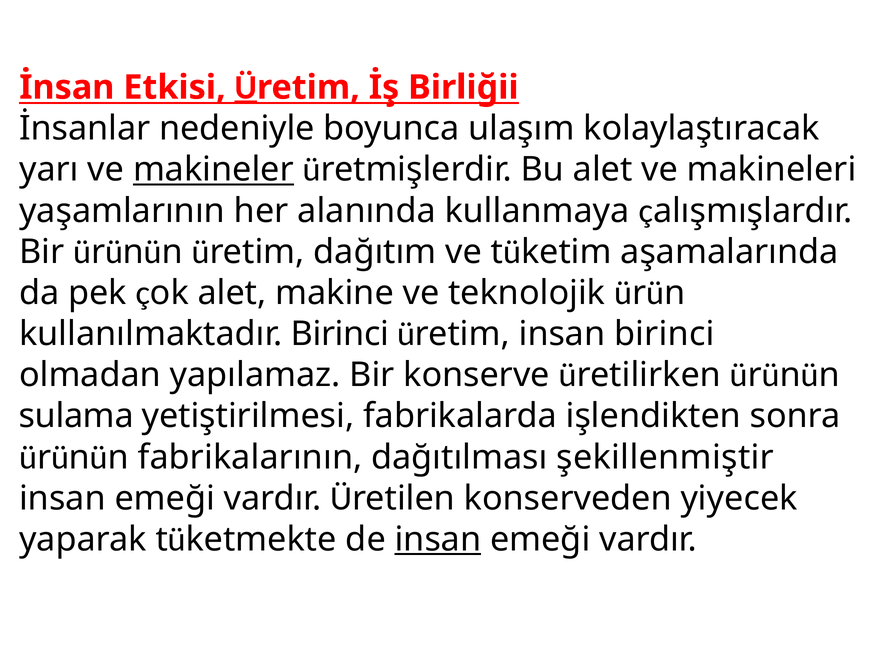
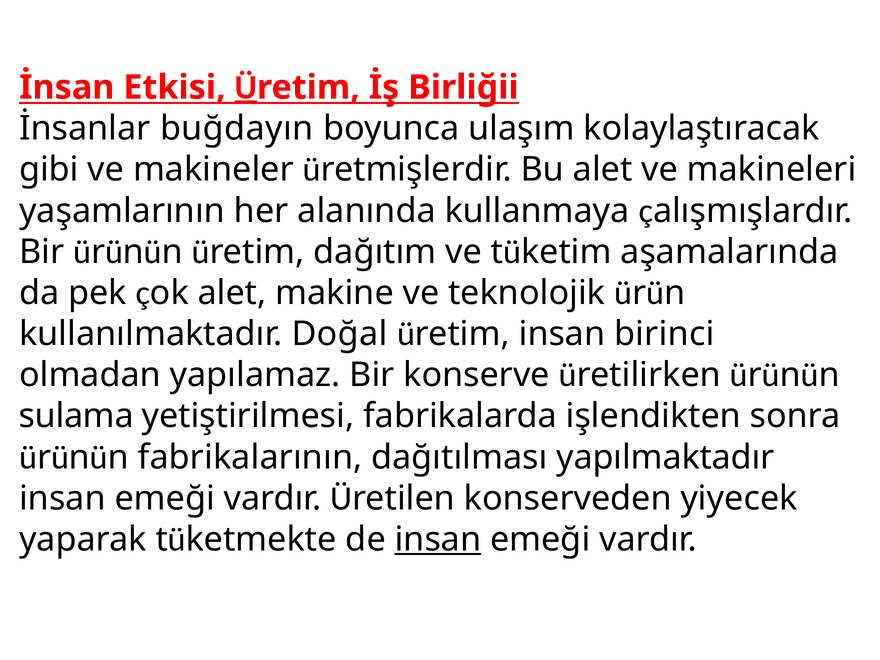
nedeniyle: nedeniyle -> buğdayın (237, 129)
yarı: yarı -> gibi (49, 170)
makineler underline: present -> none (213, 170)
kullanılmaktadır Birinci: Birinci -> Doğal (340, 334)
şekillenmiştir: şekillenmiştir -> yapılmaktadır (665, 457)
